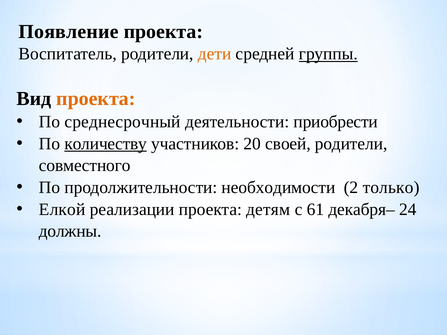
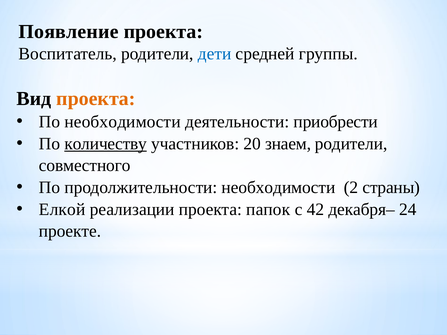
дети colour: orange -> blue (215, 54)
группы underline: present -> none (328, 54)
По среднесрочный: среднесрочный -> необходимости (123, 122)
своей: своей -> знаем (288, 144)
только: только -> страны (391, 188)
детям: детям -> папок (268, 210)
61: 61 -> 42 (315, 210)
должны: должны -> проекте (70, 231)
